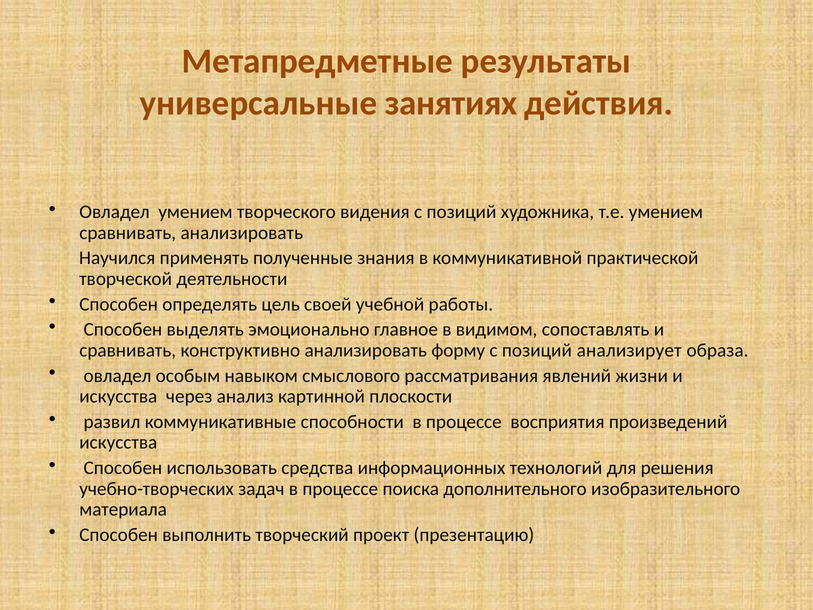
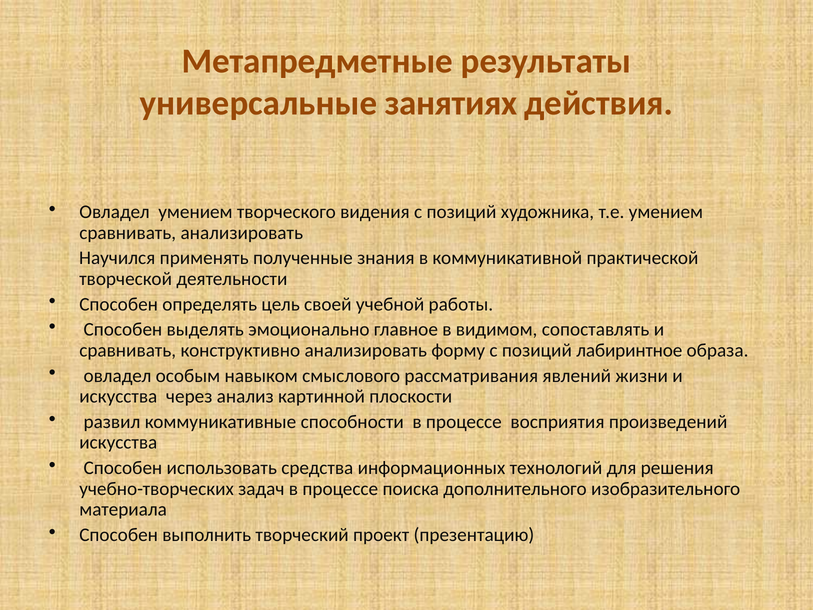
анализирует: анализирует -> лабиринтное (629, 350)
